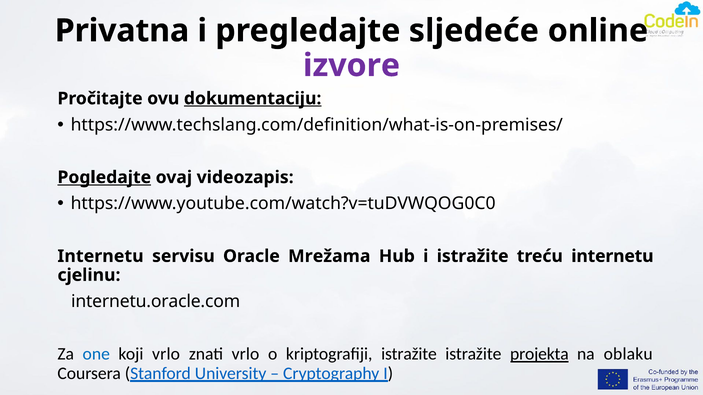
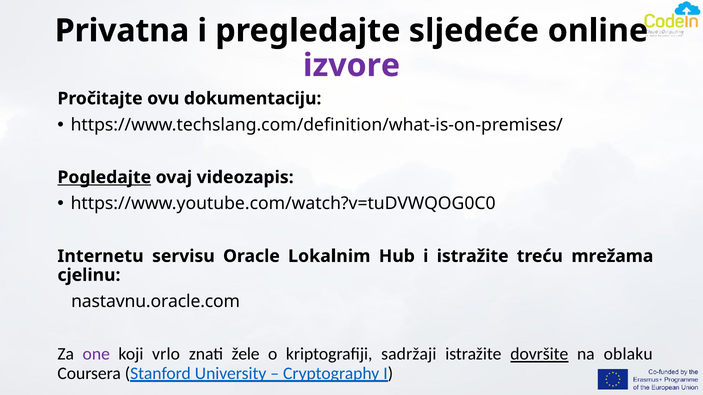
dokumentaciju underline: present -> none (253, 99)
Mrežama: Mrežama -> Lokalnim (329, 256)
treću internetu: internetu -> mrežama (612, 256)
internetu.oracle.com: internetu.oracle.com -> nastavnu.oracle.com (156, 302)
one colour: blue -> purple (96, 355)
znati vrlo: vrlo -> žele (246, 355)
kriptografiji istražite: istražite -> sadržaji (409, 355)
projekta: projekta -> dovršite (539, 355)
